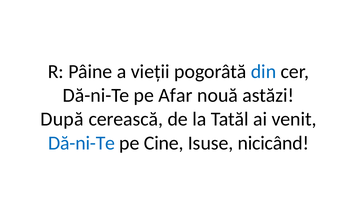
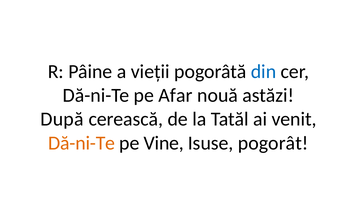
Dă-ni-Te colour: blue -> orange (82, 143)
Cine: Cine -> Vine (164, 143)
nicicând: nicicând -> pogorât (273, 143)
